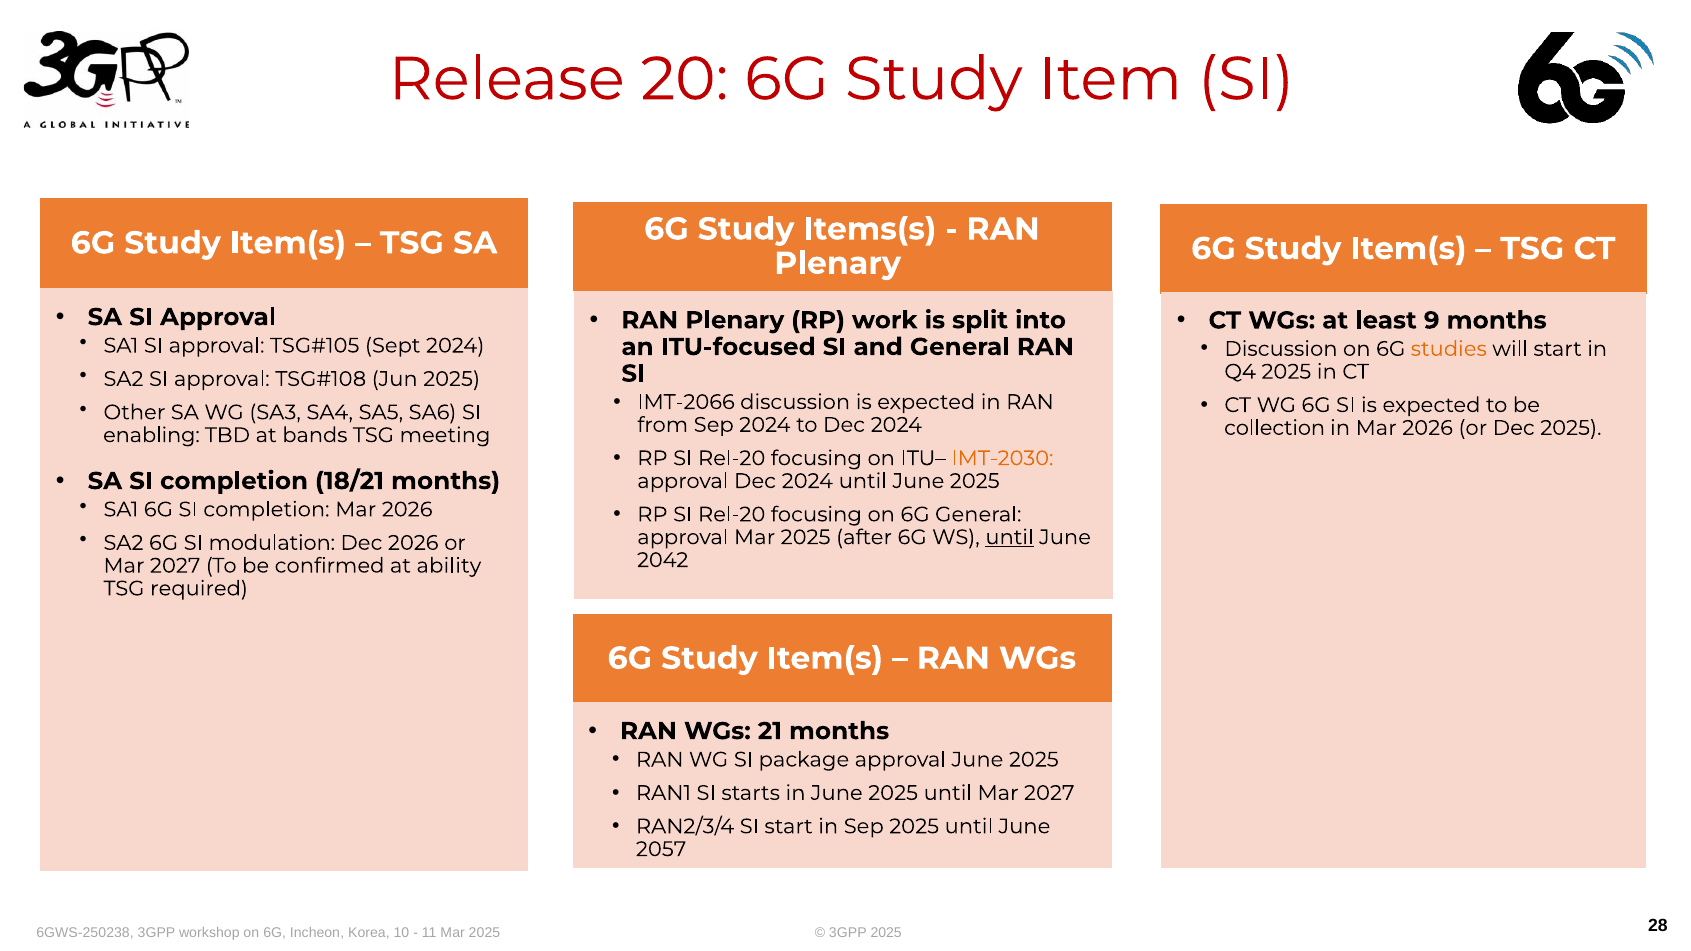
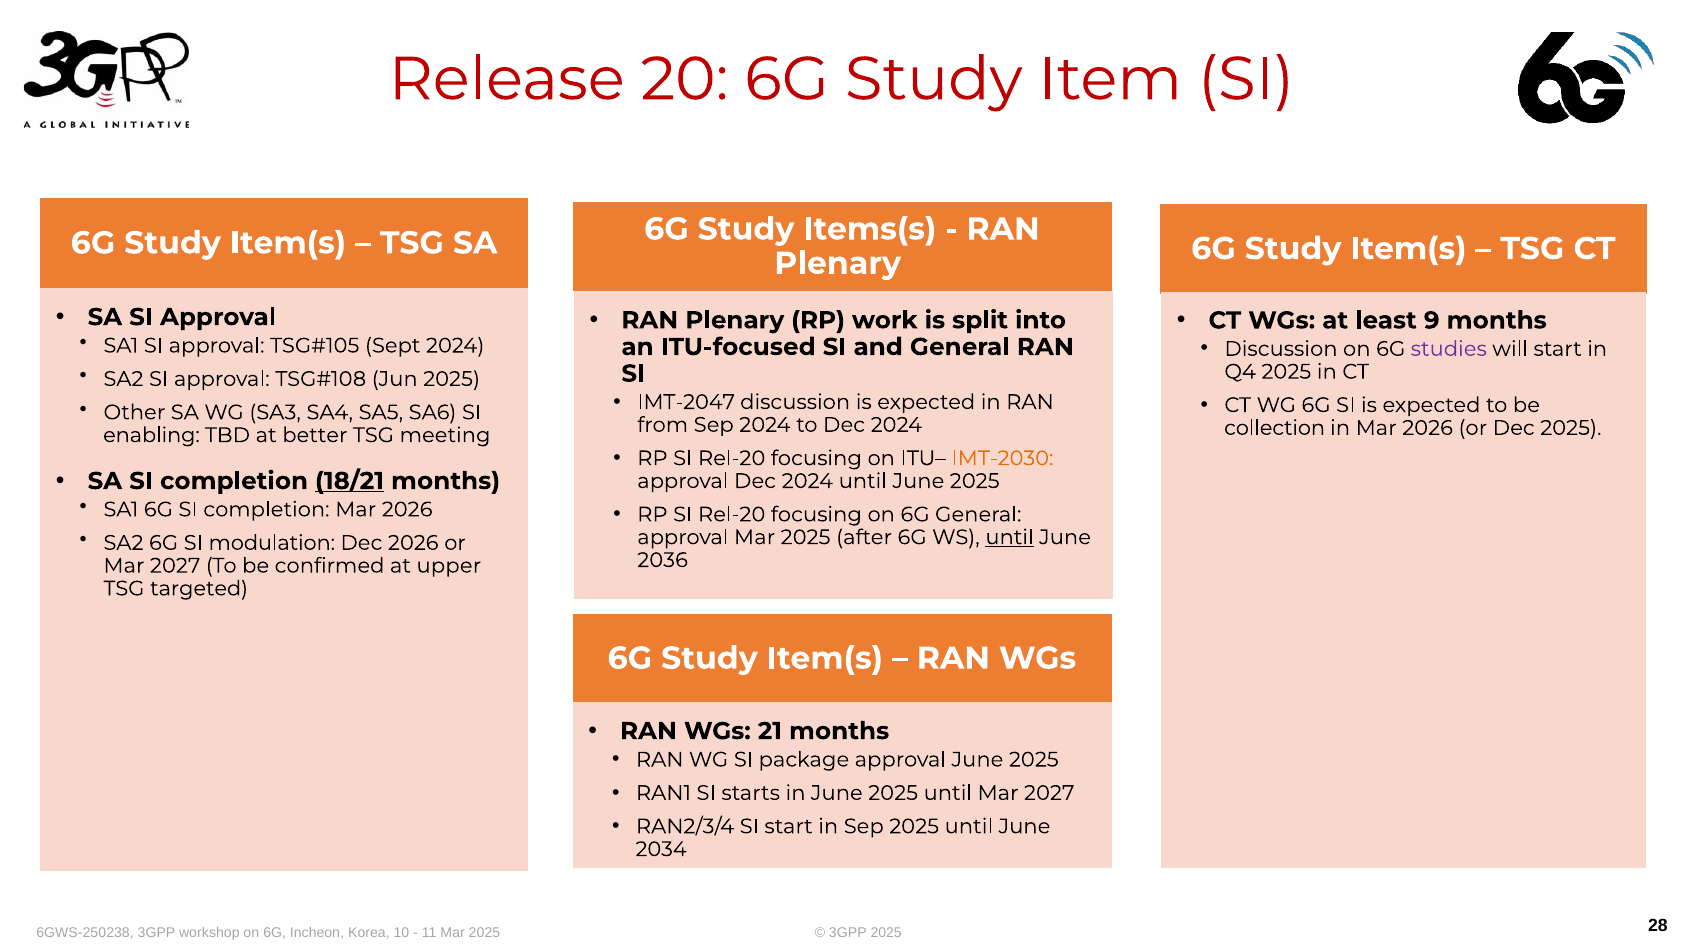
studies colour: orange -> purple (1449, 349)
IMT-2066: IMT-2066 -> IMT-2047 (686, 402)
bands: bands -> better (315, 435)
18/21 underline: none -> present (349, 481)
2042: 2042 -> 2036 (663, 560)
ability: ability -> upper (449, 566)
required: required -> targeted (199, 589)
2057: 2057 -> 2034 (661, 849)
